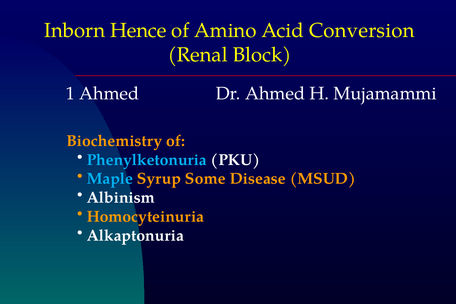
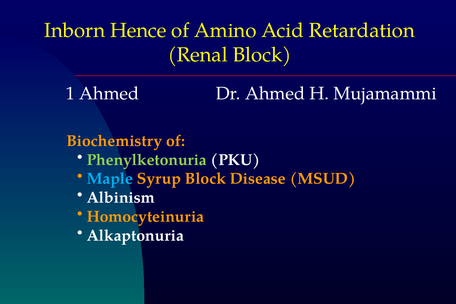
Conversion: Conversion -> Retardation (362, 30)
Phenylketonuria colour: light blue -> light green (147, 160)
Syrup Some: Some -> Block (205, 179)
